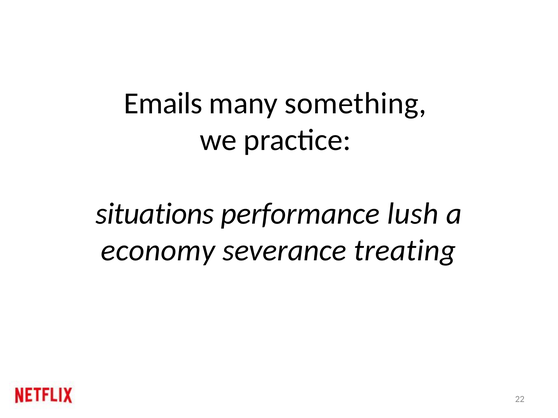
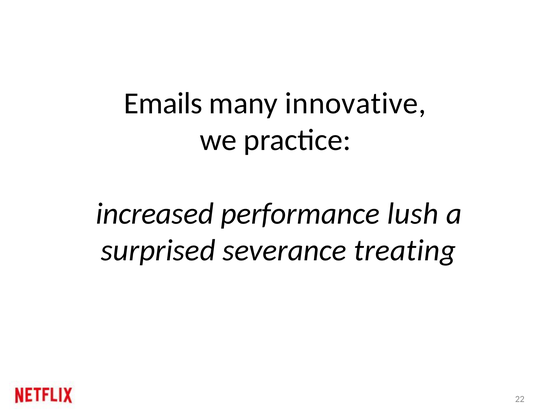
something: something -> innovative (356, 103)
situations: situations -> increased (155, 214)
economy: economy -> surprised (158, 251)
